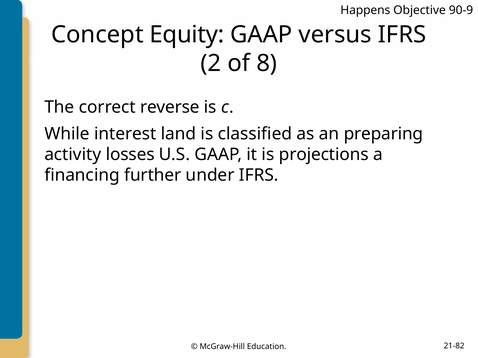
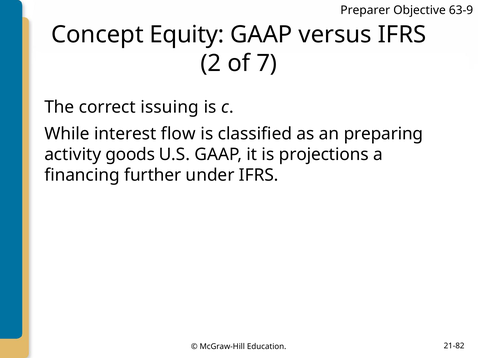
Happens: Happens -> Preparer (365, 10)
90-9: 90-9 -> 63-9 (461, 10)
8: 8 -> 7 (267, 63)
reverse: reverse -> issuing (170, 107)
land: land -> flow (178, 134)
losses: losses -> goods (130, 155)
